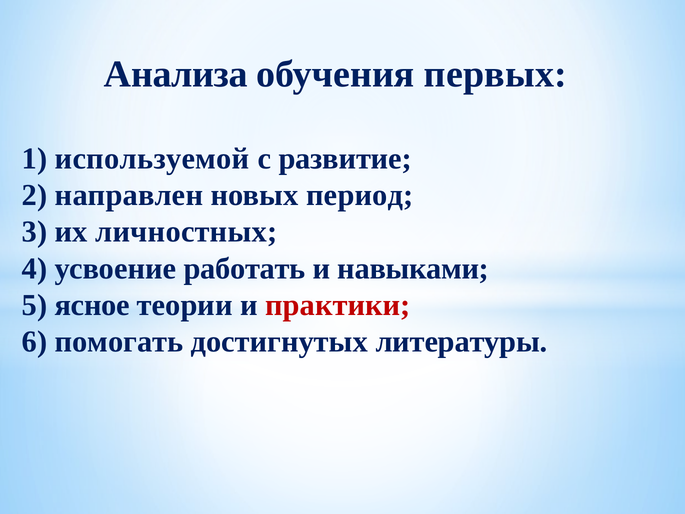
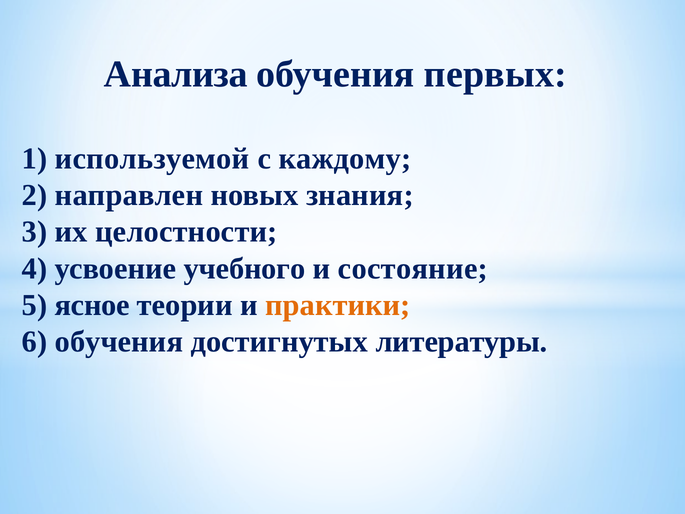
развитие: развитие -> каждому (345, 159)
период: период -> знания (360, 195)
личностных: личностных -> целостности (186, 232)
работать: работать -> учебного (245, 268)
навыками: навыками -> состояние (413, 268)
практики colour: red -> orange (338, 305)
6 помогать: помогать -> обучения (119, 341)
